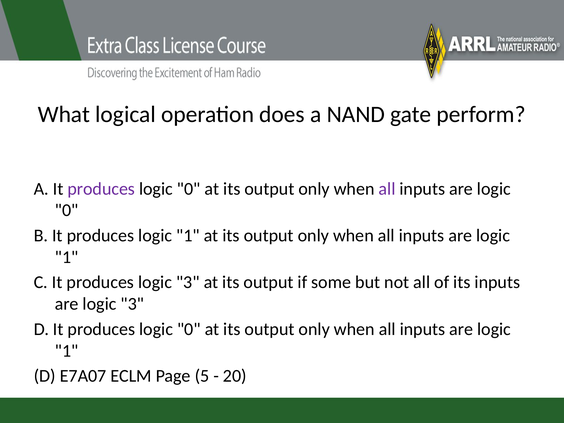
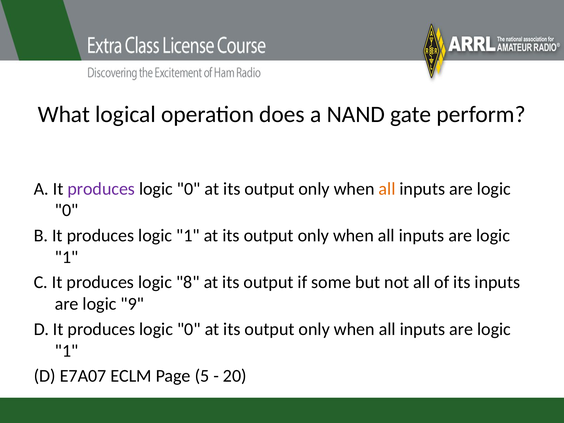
all colour: purple -> orange (387, 189)
produces logic 3: 3 -> 8 (188, 282)
are logic 3: 3 -> 9 (132, 304)
